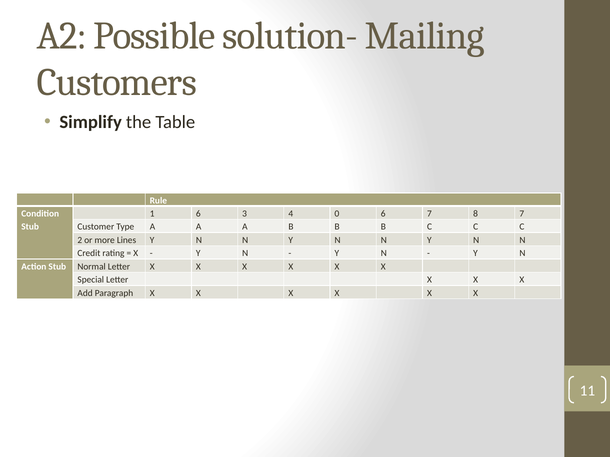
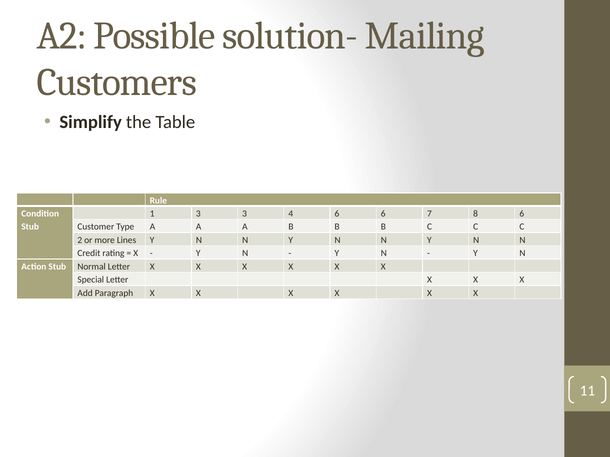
1 6: 6 -> 3 (198, 214)
4 0: 0 -> 6 (337, 214)
8 7: 7 -> 6 (522, 214)
